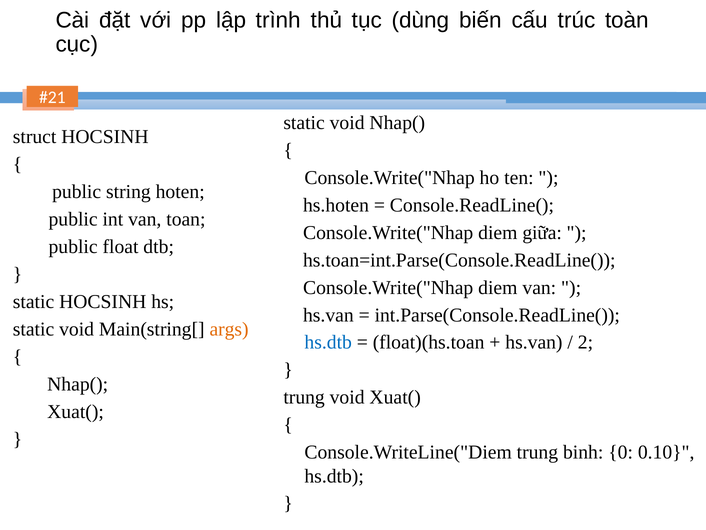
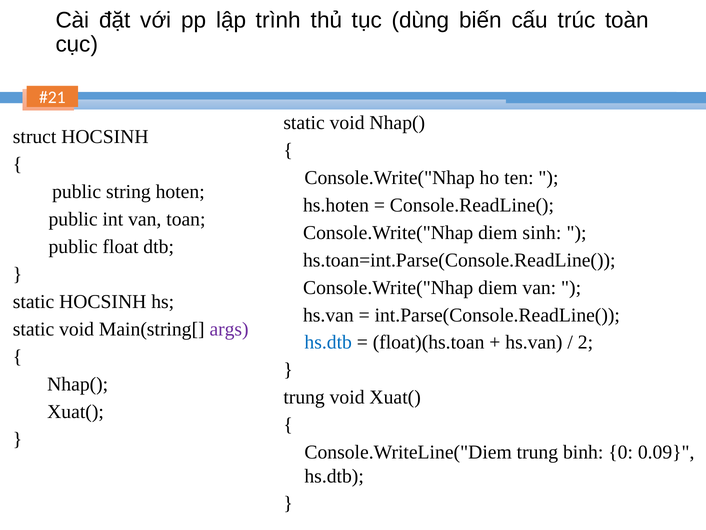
giữa: giữa -> sinh (542, 232)
args colour: orange -> purple (229, 329)
0.10: 0.10 -> 0.09 (666, 452)
